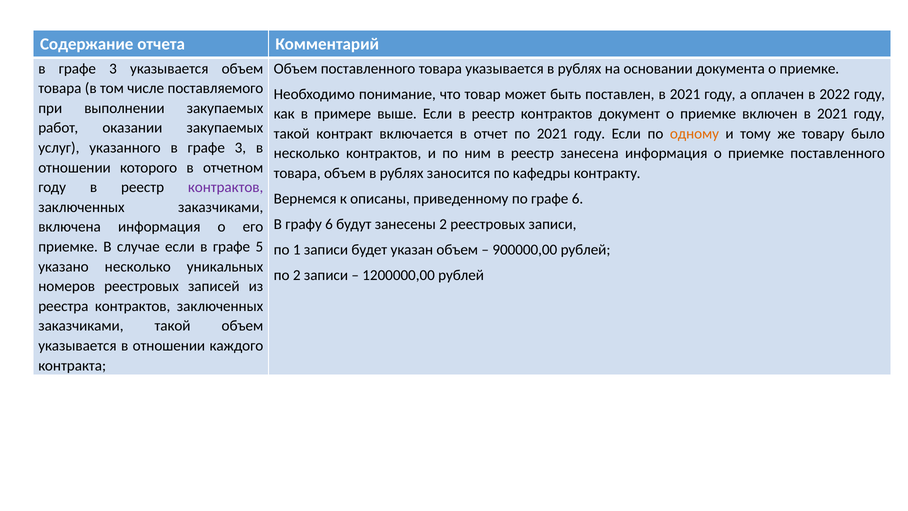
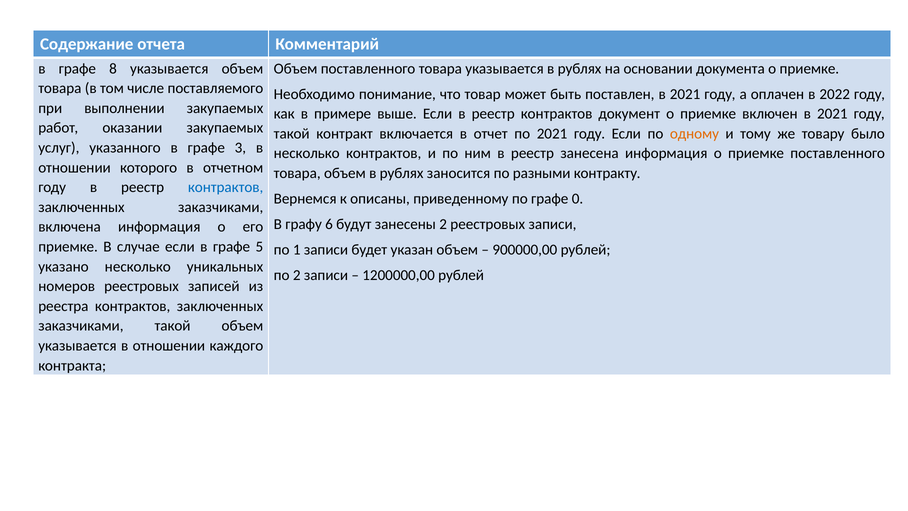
3: 3 -> 8 (113, 69)
кафедры: кафедры -> разными (542, 173)
контрактов colour: purple -> blue (226, 187)
графе 6: 6 -> 0 (577, 199)
